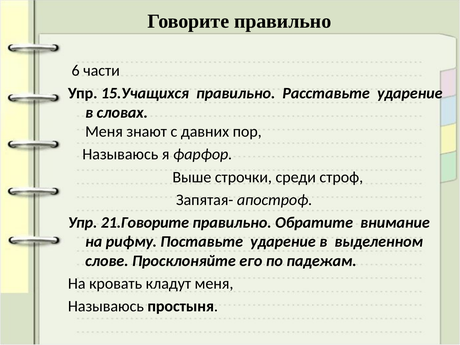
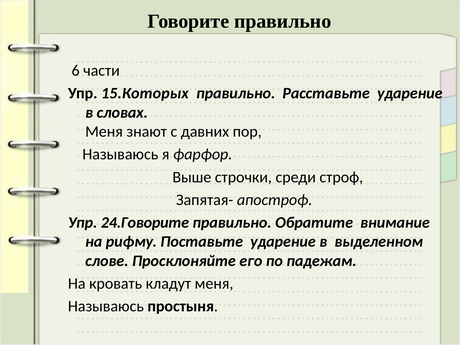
15.Учащихся: 15.Учащихся -> 15.Которых (145, 93)
21.Говорите: 21.Говорите -> 24.Говорите (145, 223)
